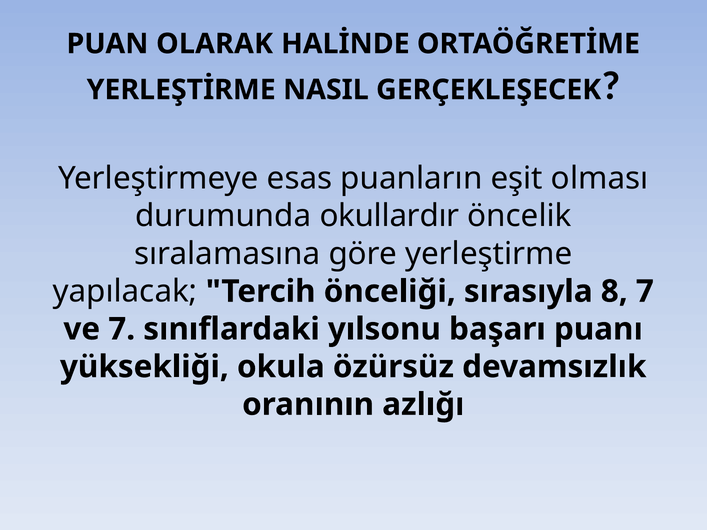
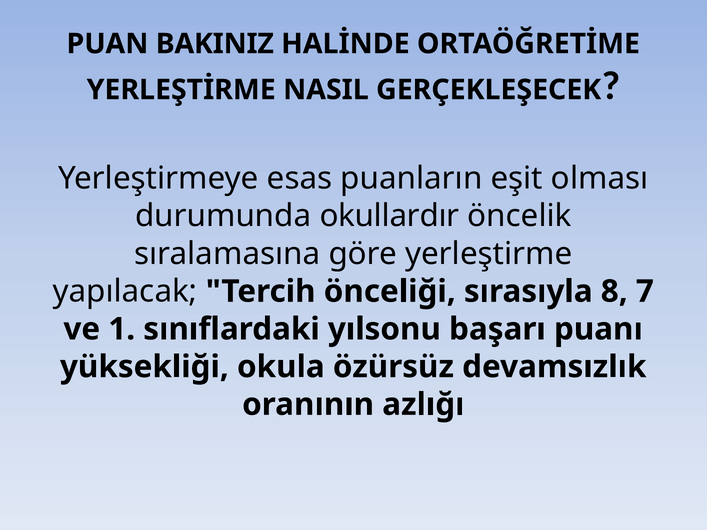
OLARAK: OLARAK -> BAKINIZ (215, 44)
ve 7: 7 -> 1 (122, 329)
